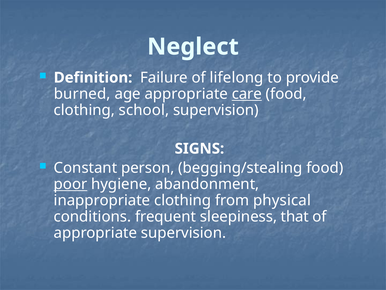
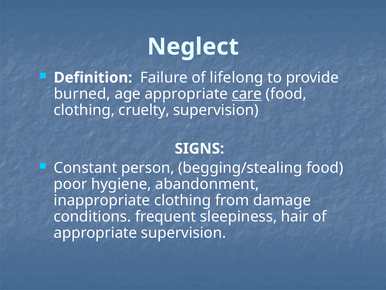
school: school -> cruelty (144, 110)
poor underline: present -> none (70, 184)
physical: physical -> damage (282, 200)
that: that -> hair (295, 216)
